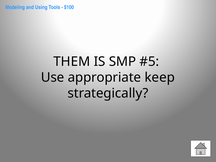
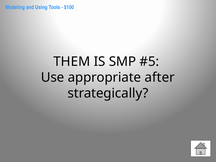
keep: keep -> after (160, 77)
